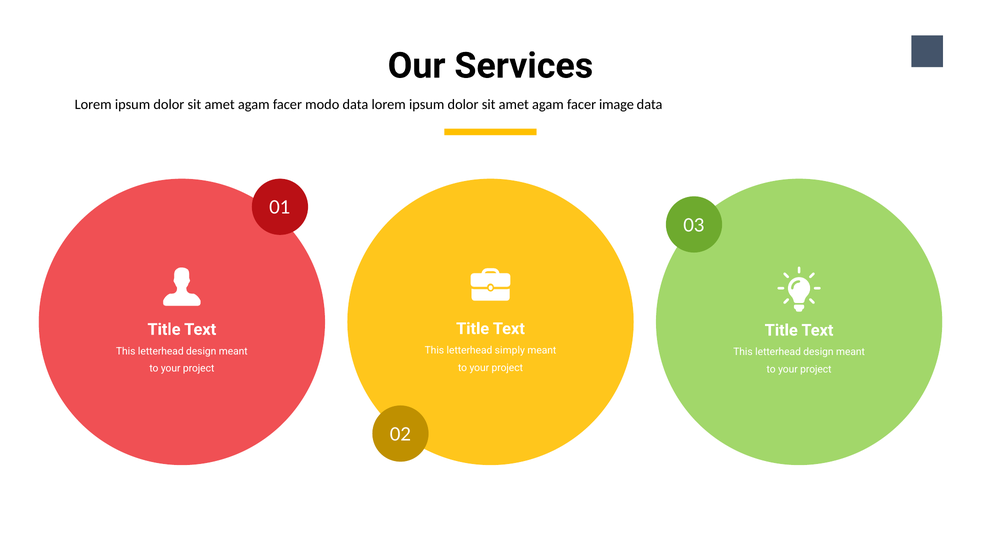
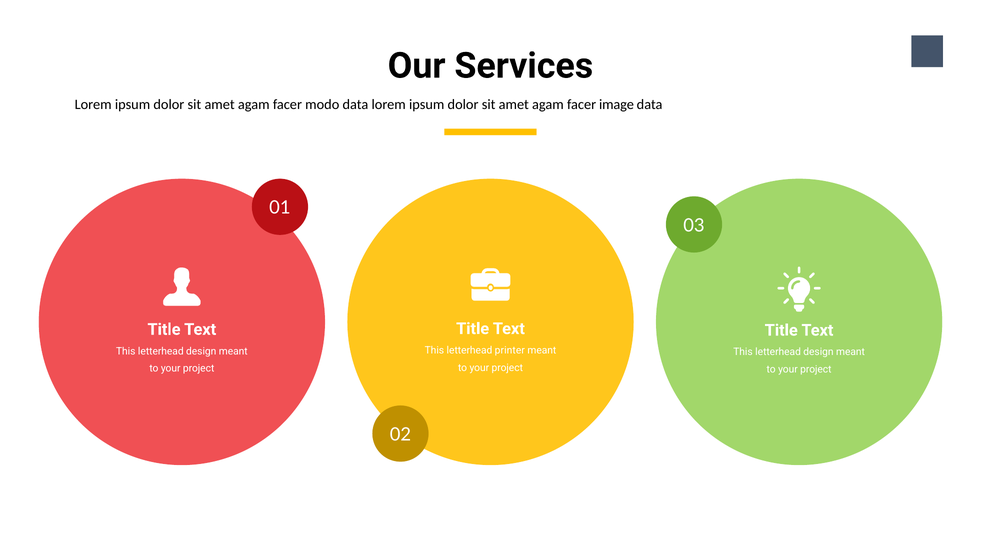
simply: simply -> printer (510, 350)
